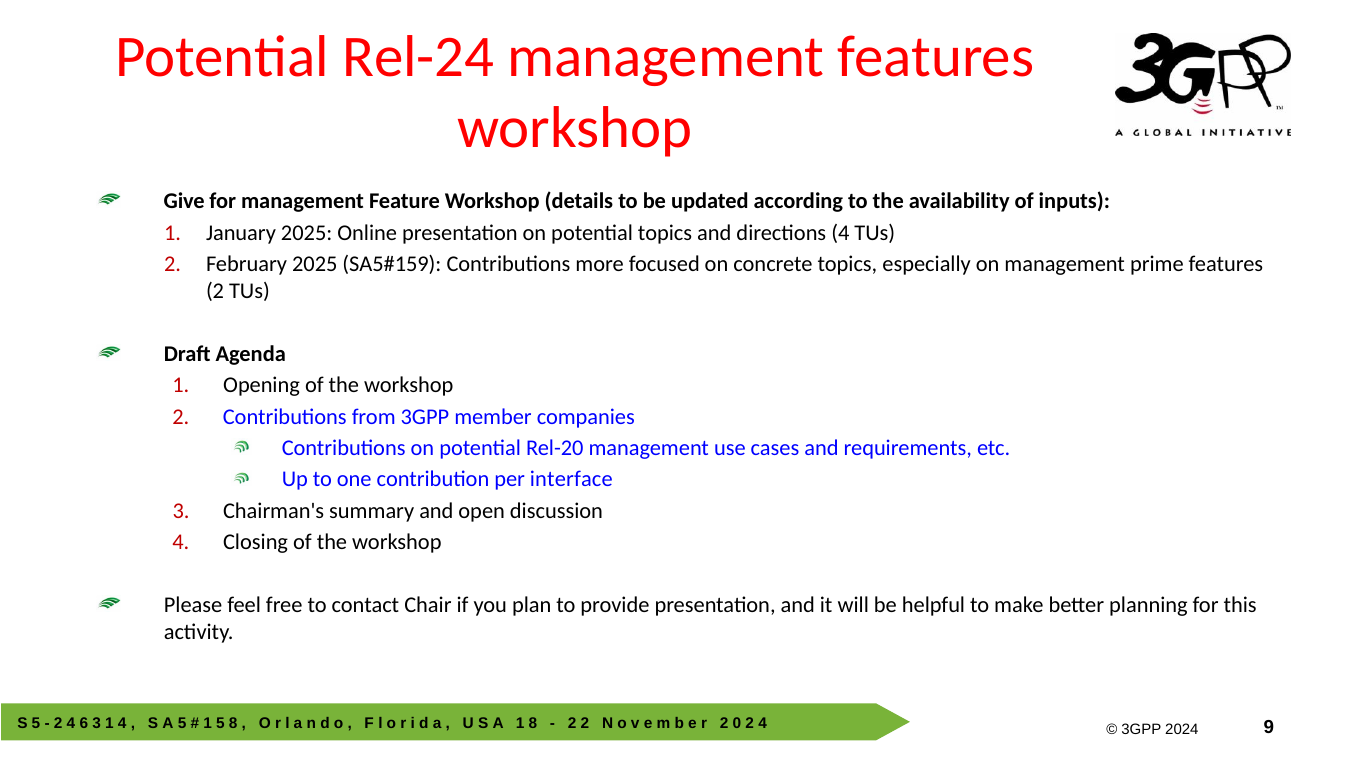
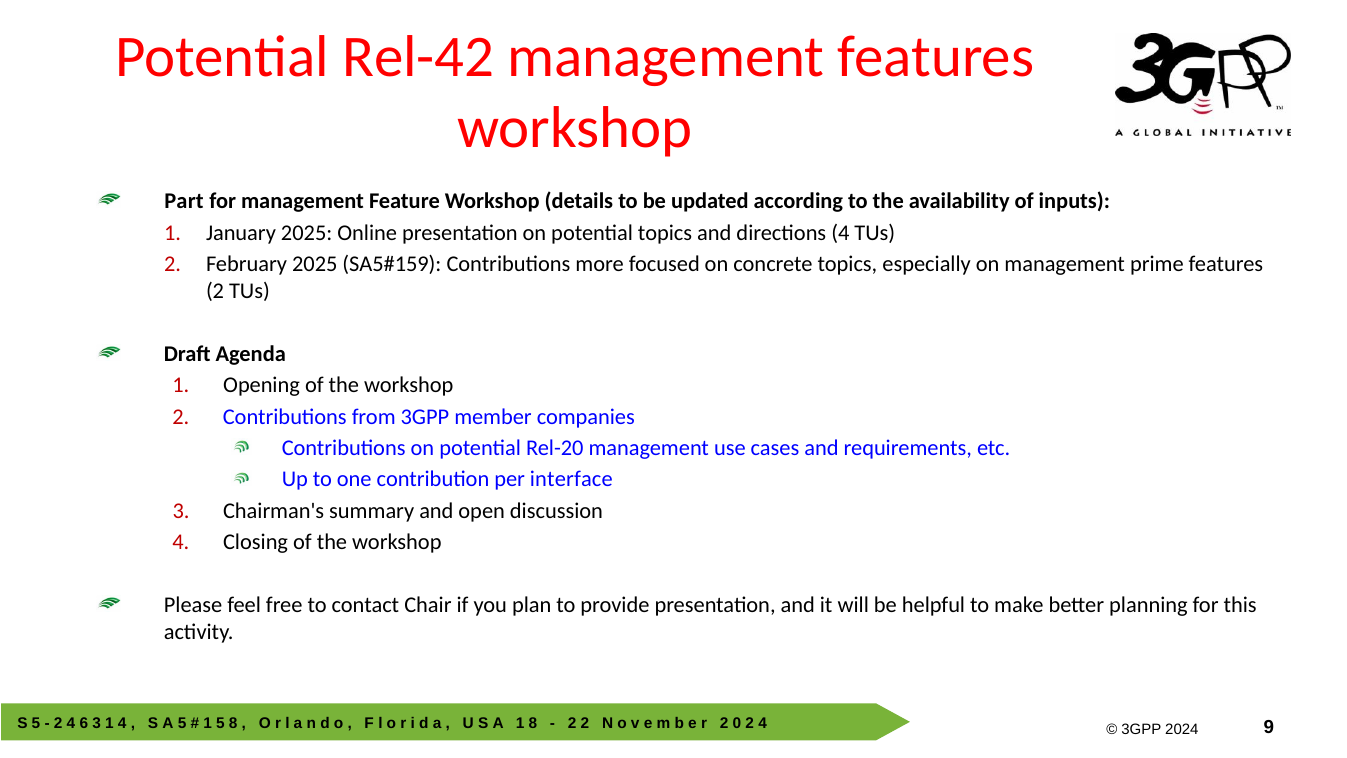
Rel-24: Rel-24 -> Rel-42 (418, 57)
Give: Give -> Part (184, 201)
